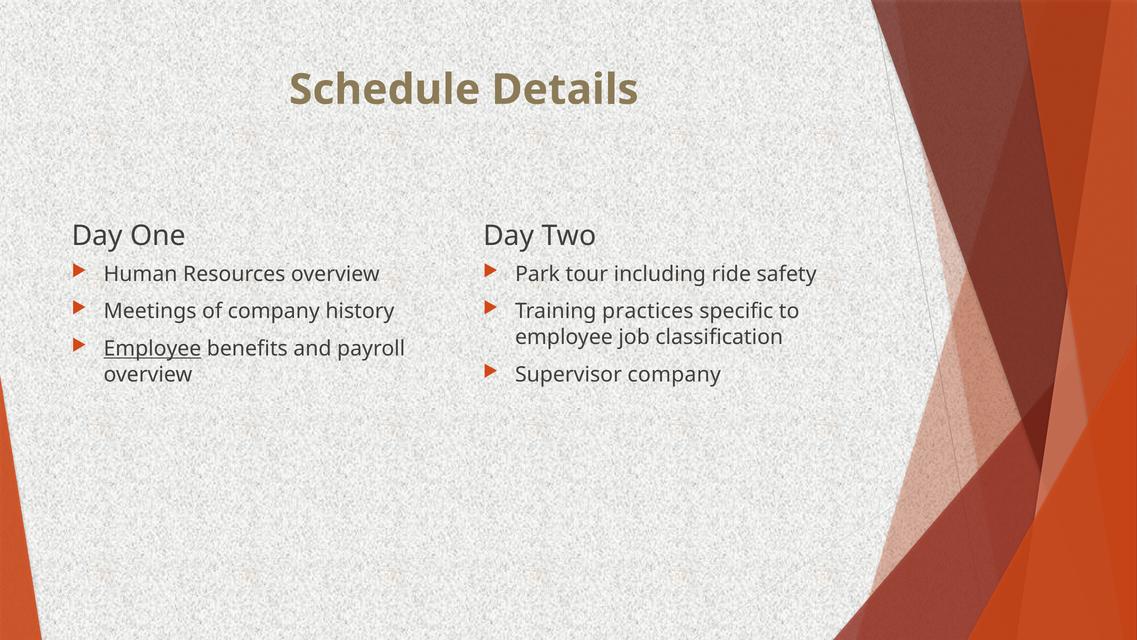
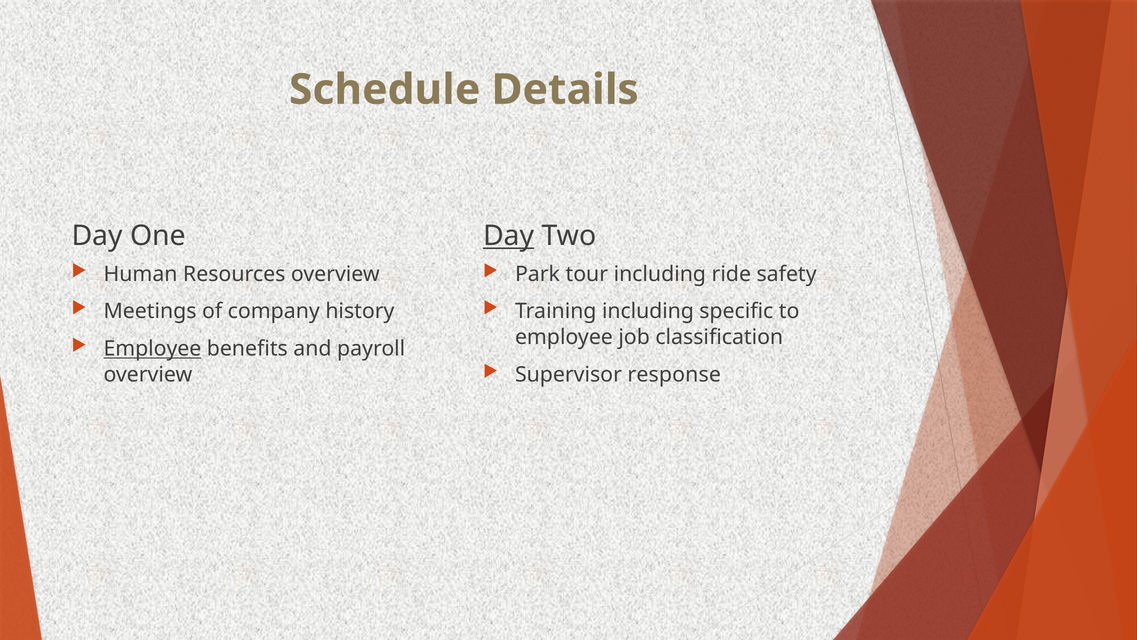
Day underline: none -> present (509, 236)
Training practices: practices -> including (648, 311)
Supervisor company: company -> response (674, 374)
